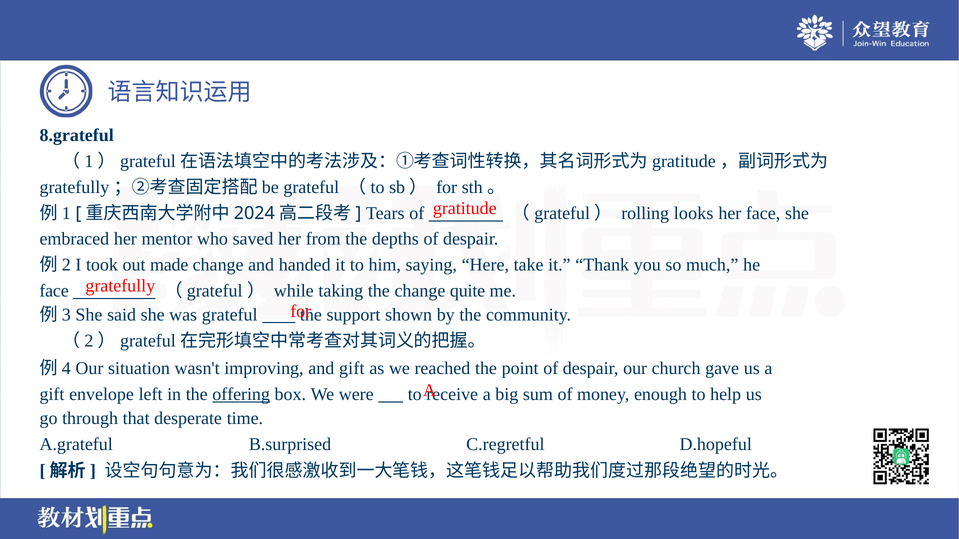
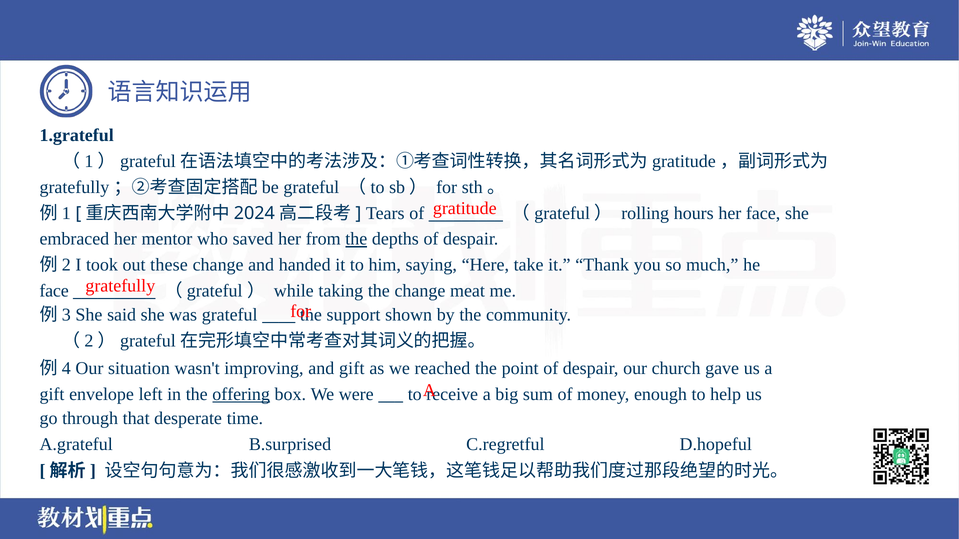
8.grateful: 8.grateful -> 1.grateful (77, 135)
looks: looks -> hours (694, 213)
the underline: none -> present (356, 239)
made: made -> these (169, 265)
quite: quite -> meat (467, 291)
